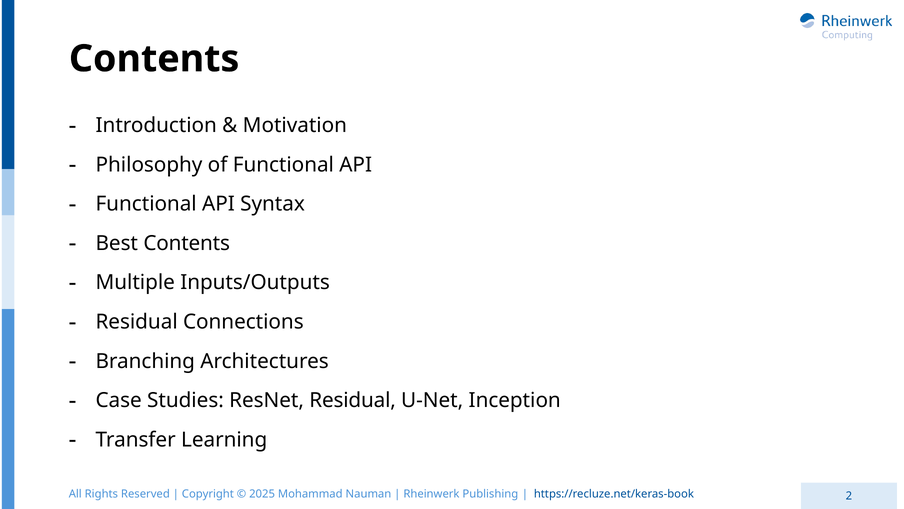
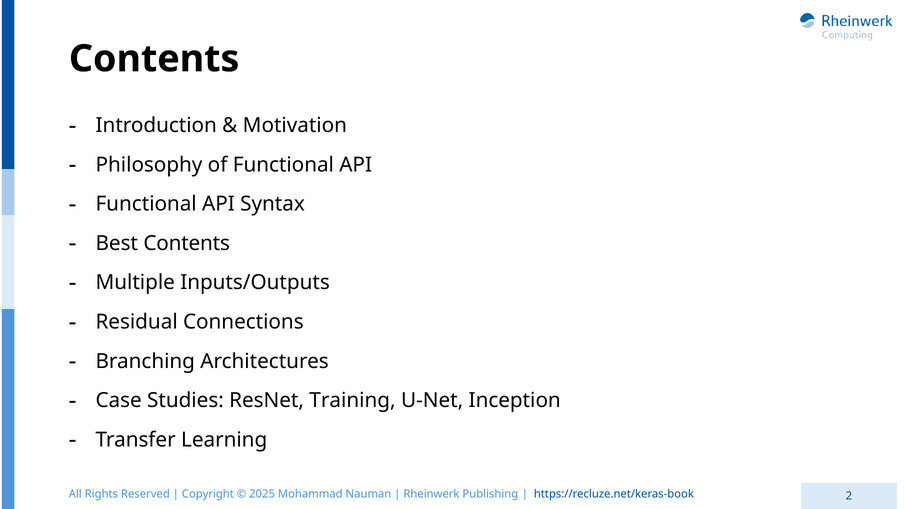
ResNet Residual: Residual -> Training (353, 400)
